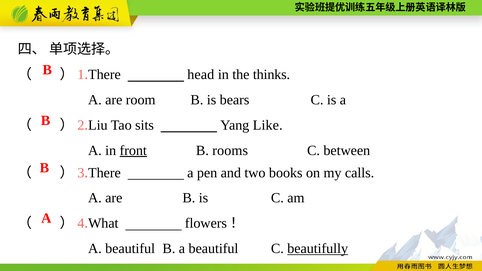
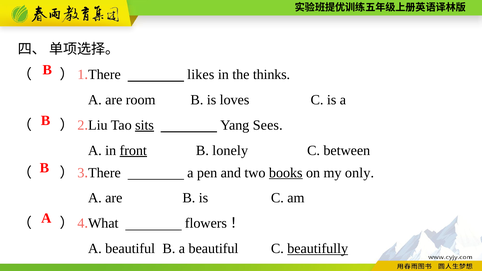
head: head -> likes (201, 75)
bears: bears -> loves (235, 100)
sits underline: none -> present (145, 125)
Like: Like -> Sees (268, 125)
rooms: rooms -> lonely (230, 150)
books underline: none -> present (286, 173)
calls: calls -> only (360, 173)
